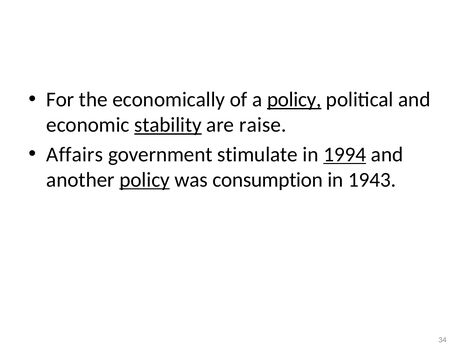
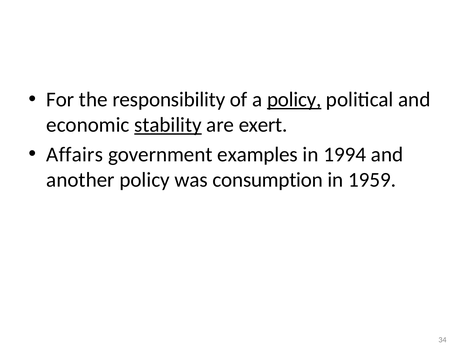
economically: economically -> responsibility (169, 100)
raise: raise -> exert (263, 125)
stimulate: stimulate -> examples (258, 155)
1994 underline: present -> none (345, 155)
policy underline: present -> none (145, 180)
1943: 1943 -> 1959 (372, 180)
